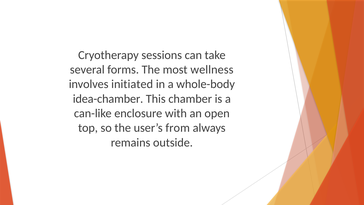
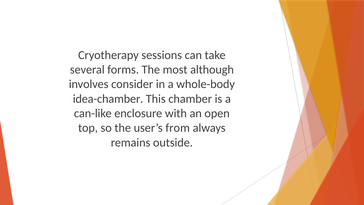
wellness: wellness -> although (212, 70)
initiated: initiated -> consider (132, 84)
